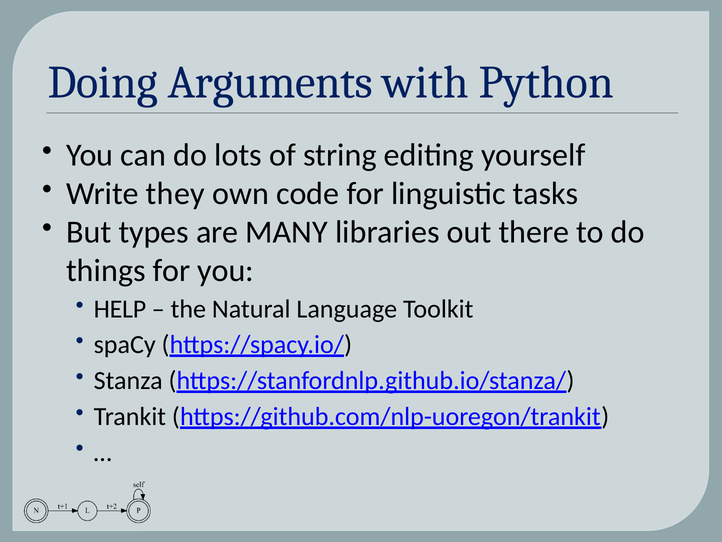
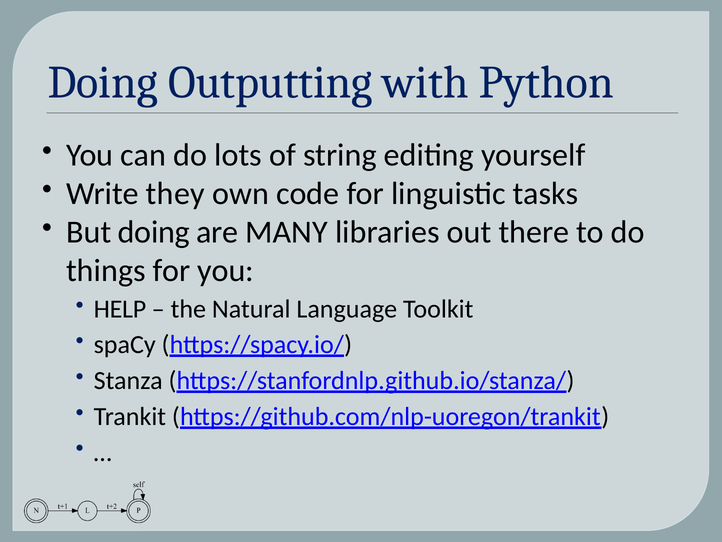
Arguments: Arguments -> Outputting (270, 82)
But types: types -> doing (154, 232)
